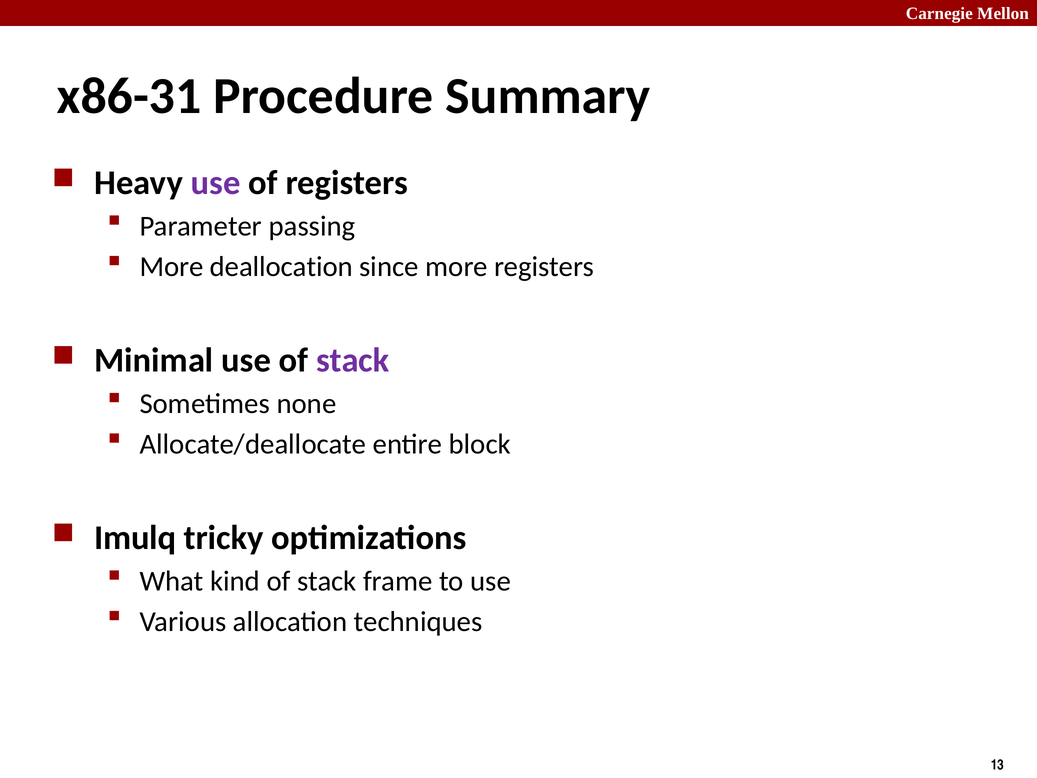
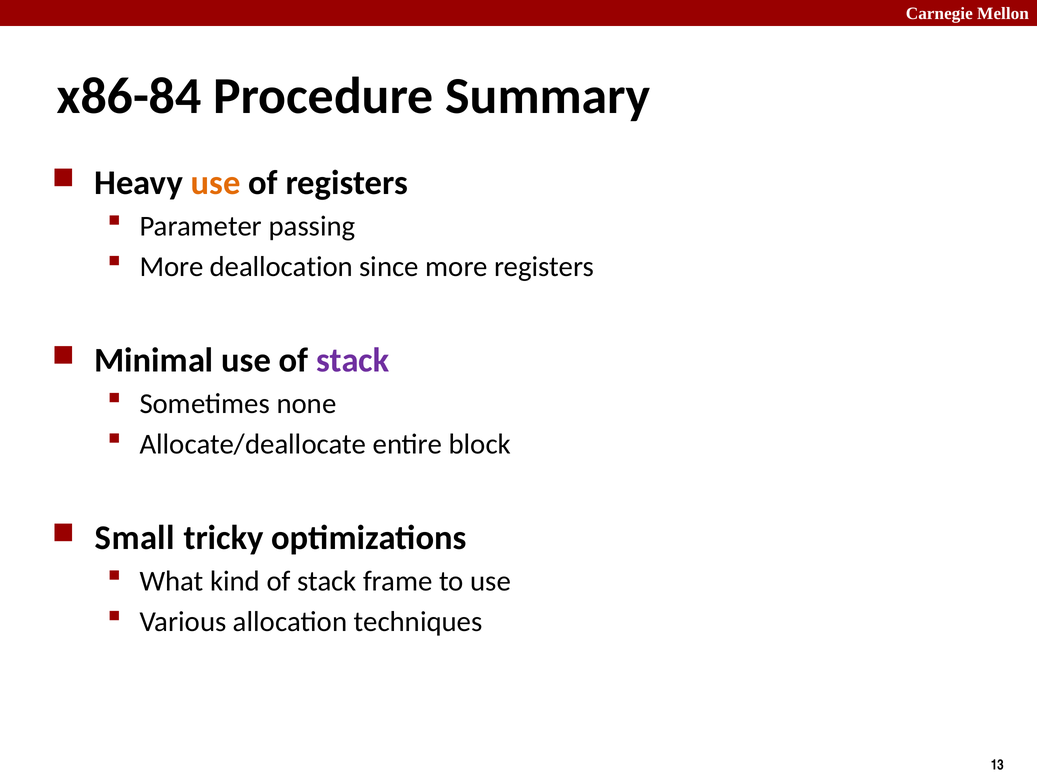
x86-31: x86-31 -> x86-84 (129, 96)
use colour: purple -> orange (216, 183)
Imulq: Imulq -> Small (135, 538)
